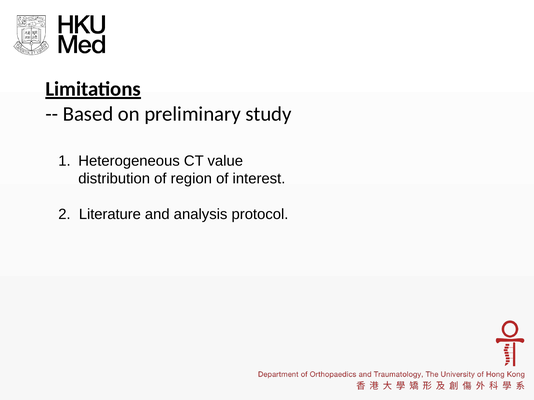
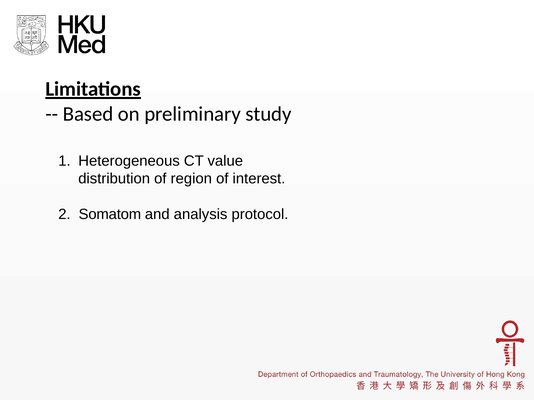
Literature: Literature -> Somatom (110, 215)
